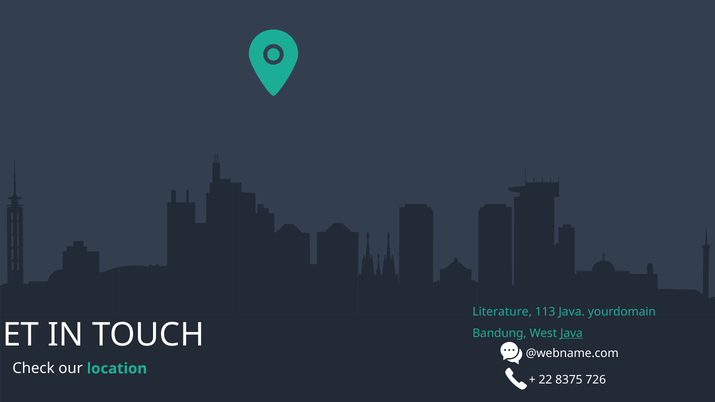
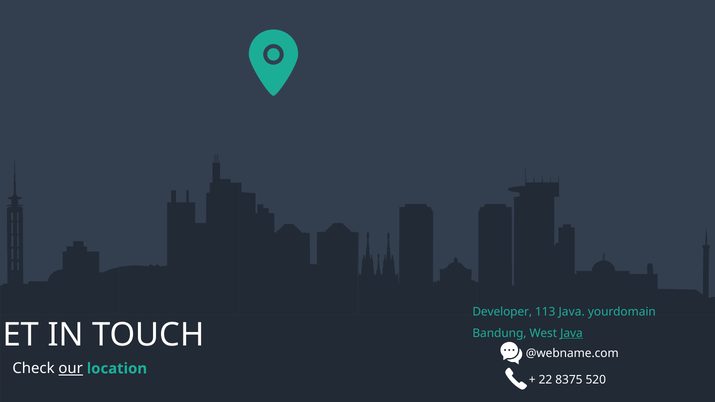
Literature: Literature -> Developer (502, 312)
our underline: none -> present (71, 369)
726: 726 -> 520 (596, 380)
